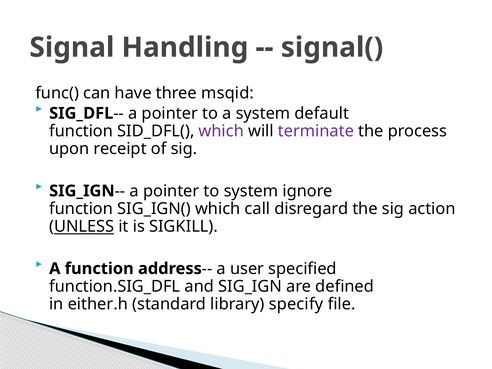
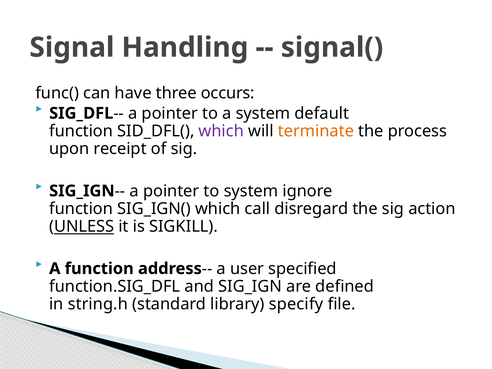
msqid: msqid -> occurs (228, 93)
terminate colour: purple -> orange (316, 131)
either.h: either.h -> string.h (98, 304)
